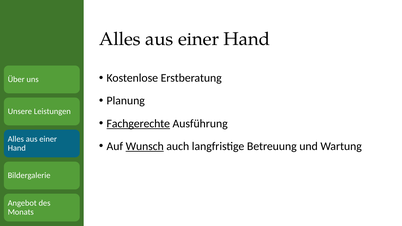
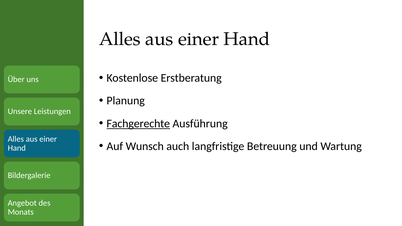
Wunsch underline: present -> none (145, 146)
